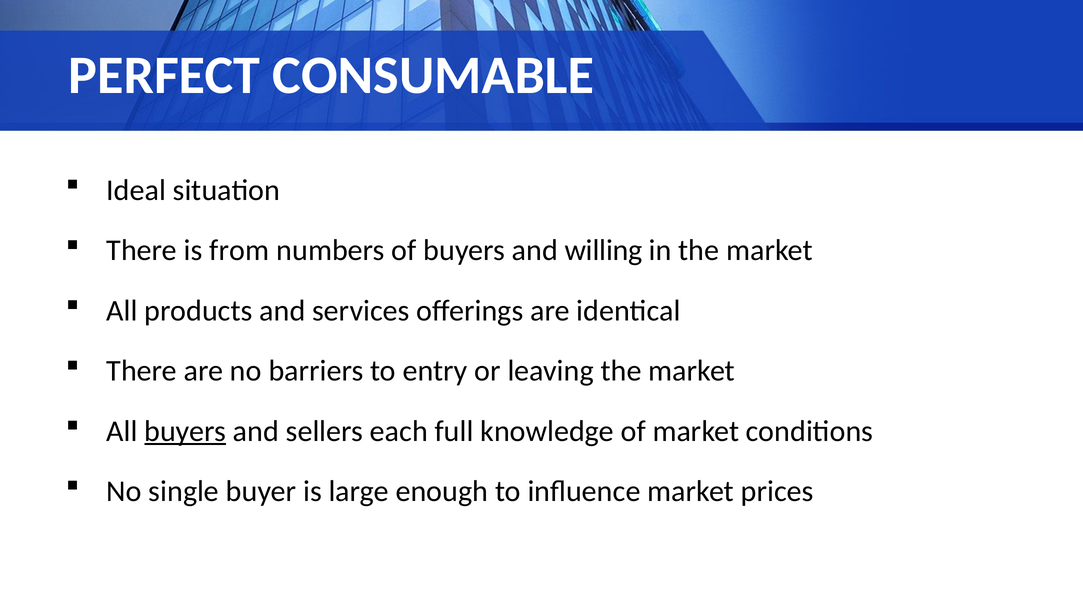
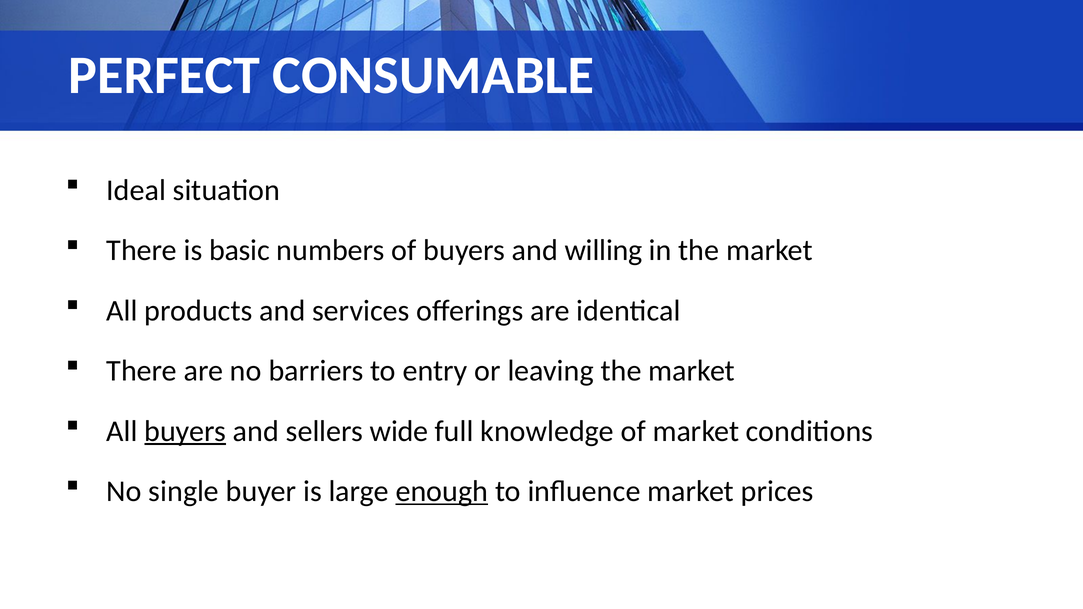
from: from -> basic (239, 251)
each: each -> wide (399, 431)
enough underline: none -> present (442, 492)
